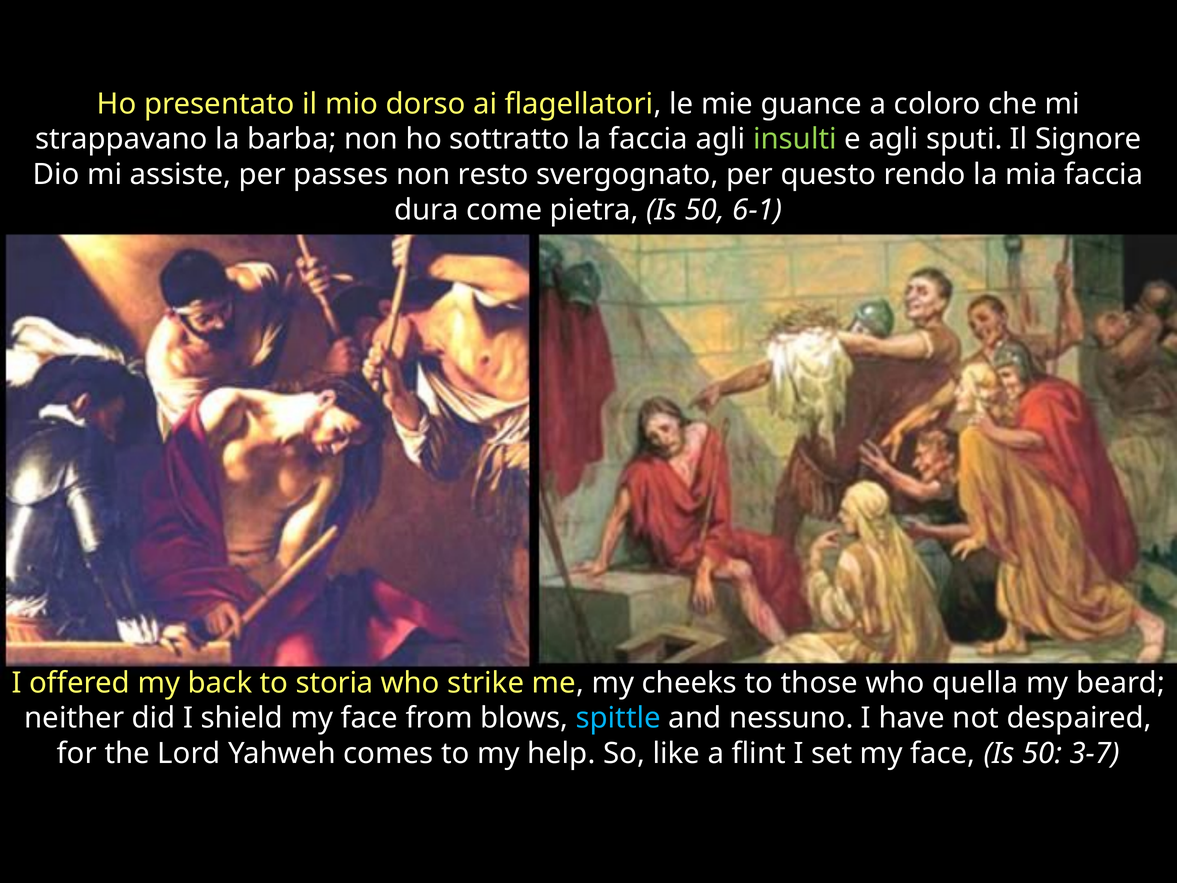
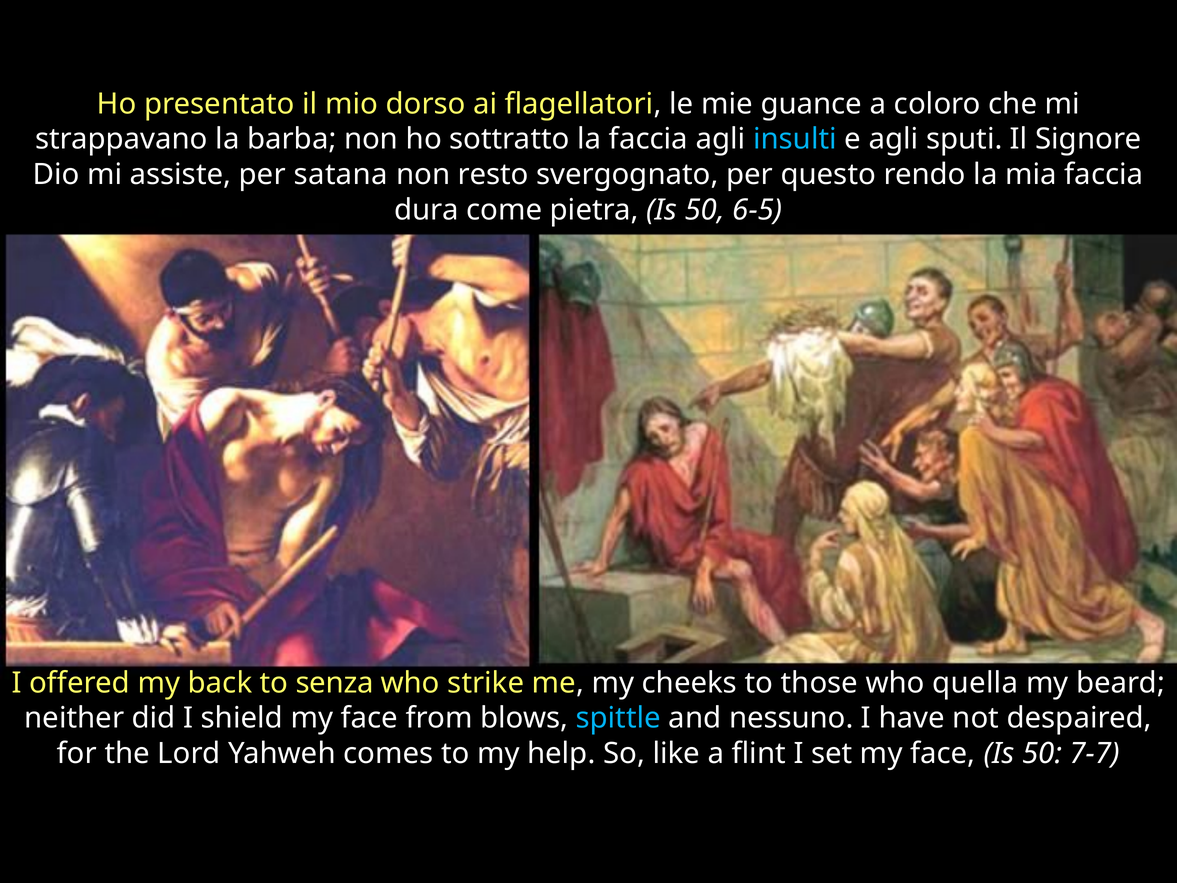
insulti colour: light green -> light blue (795, 139)
passes: passes -> satana (341, 175)
6-1: 6-1 -> 6-5 (757, 210)
storia: storia -> senza (335, 683)
3-7: 3-7 -> 7-7 (1095, 753)
